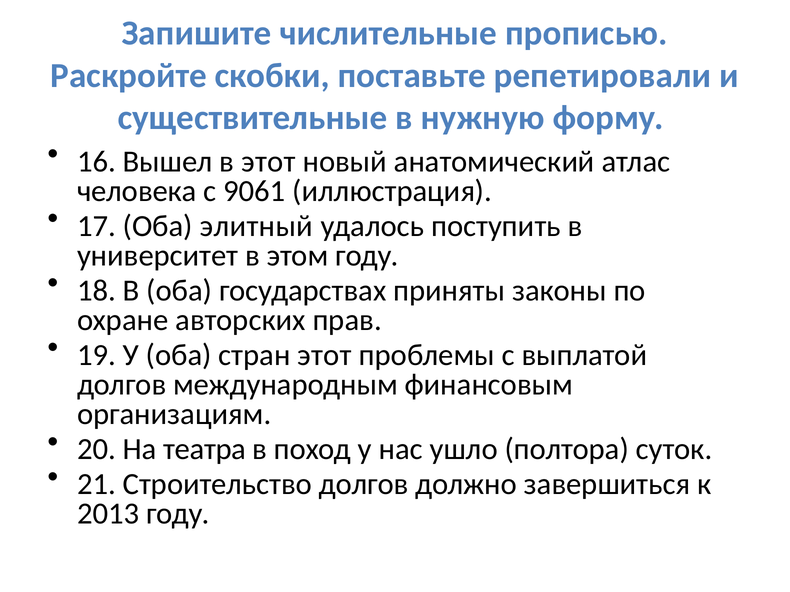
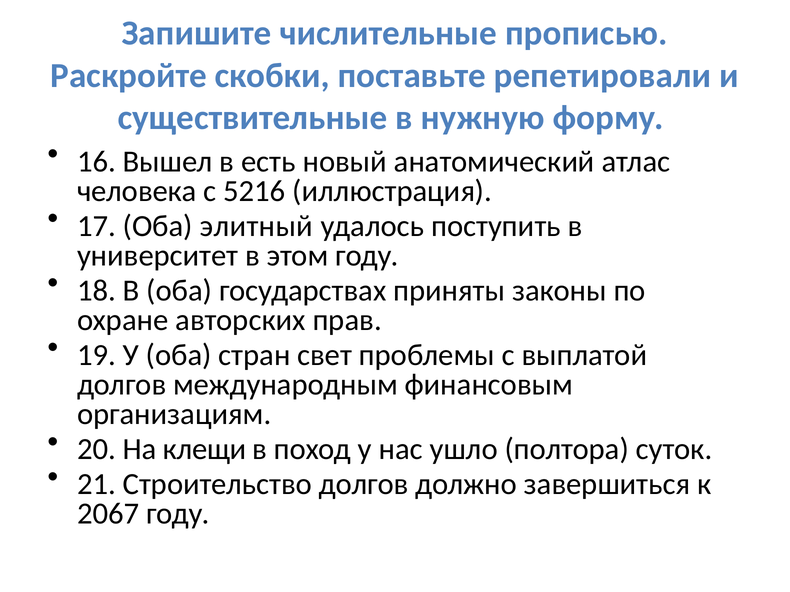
в этот: этот -> есть (268, 162)
9061: 9061 -> 5216 (254, 191)
стран этот: этот -> свет (325, 355)
театра: театра -> клещи (205, 450)
2013: 2013 -> 2067 (108, 514)
